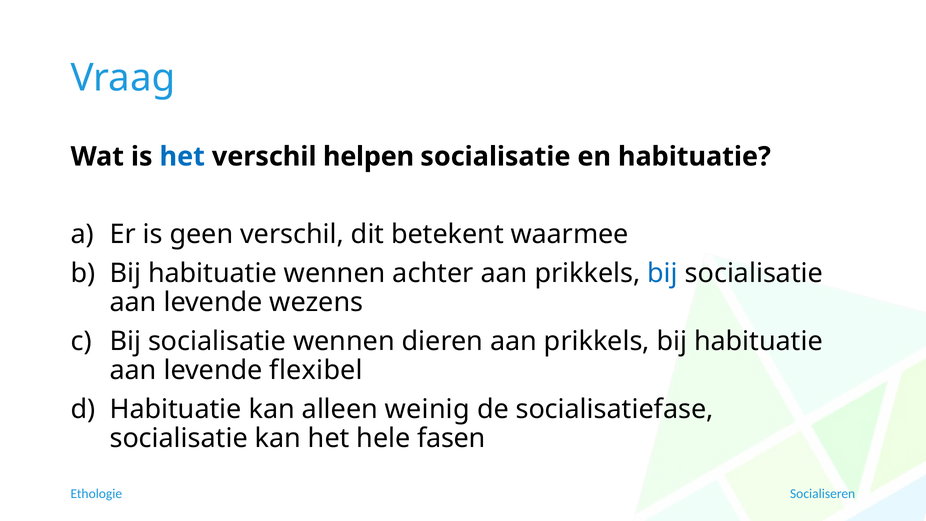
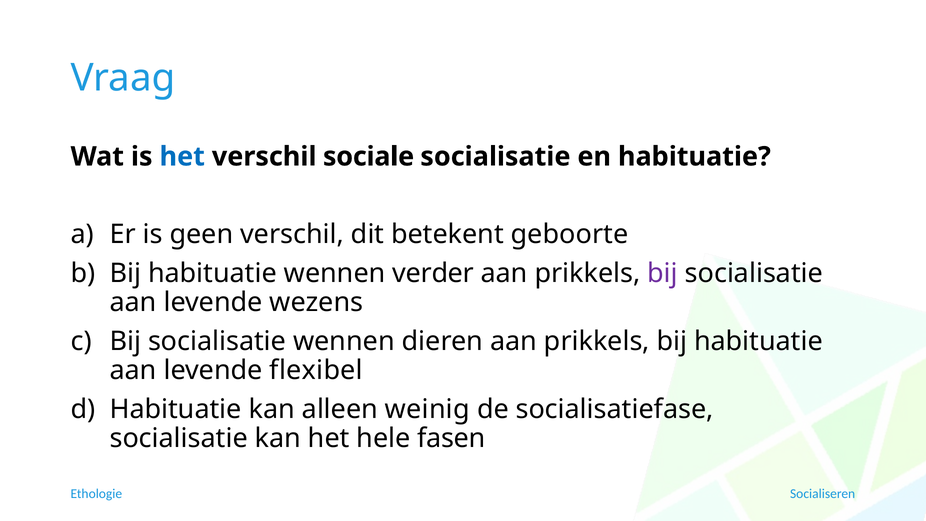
helpen: helpen -> sociale (369, 157)
waarmee: waarmee -> geboorte (570, 234)
achter: achter -> verder (433, 273)
bij colour: blue -> purple (663, 273)
